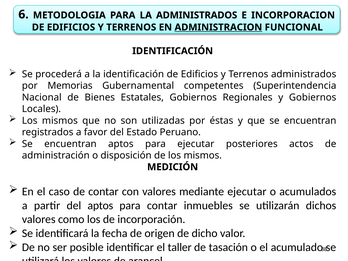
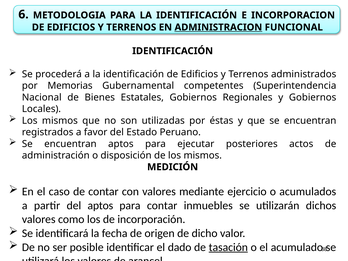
PARA LA ADMINISTRADOS: ADMINISTRADOS -> IDENTIFICACIÓN (197, 15)
mediante ejecutar: ejecutar -> ejercicio (247, 192)
taller: taller -> dado (180, 247)
tasación underline: none -> present (228, 247)
